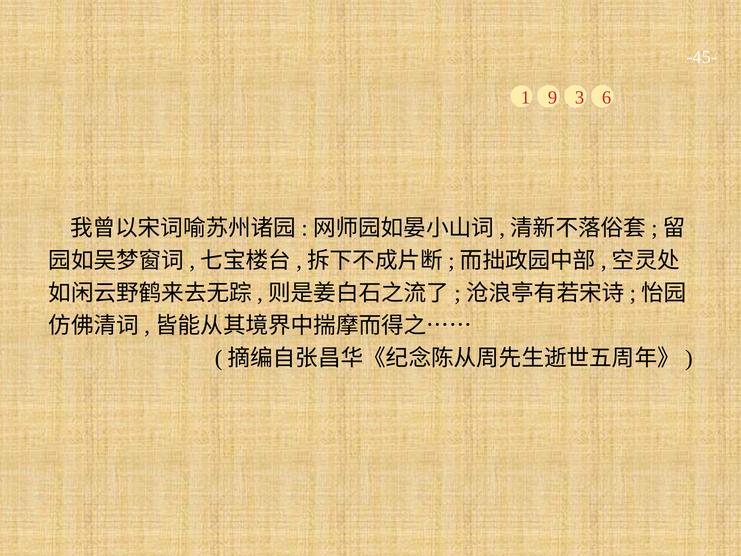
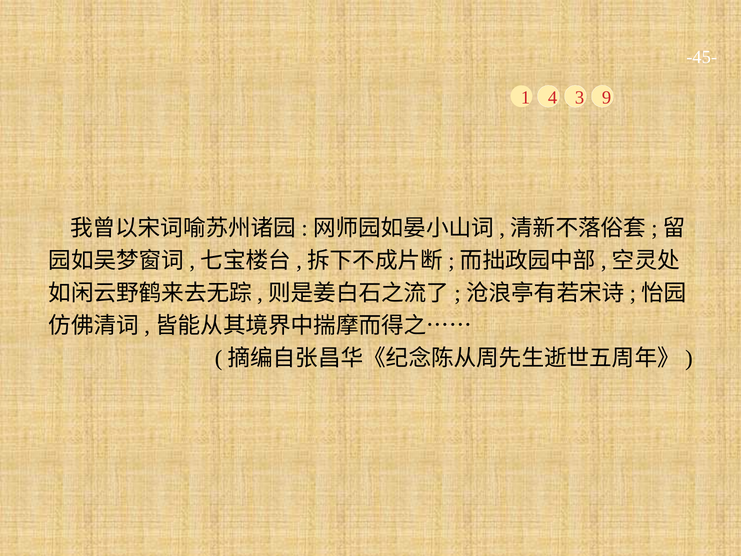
9: 9 -> 4 (553, 97)
6: 6 -> 9 (607, 97)
